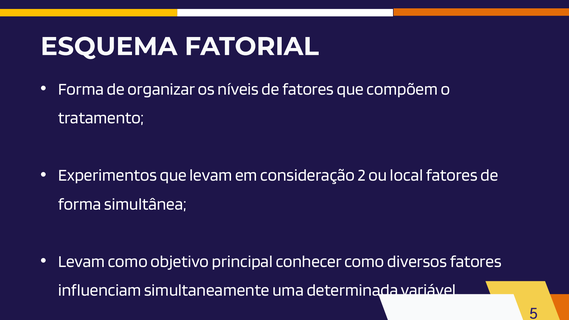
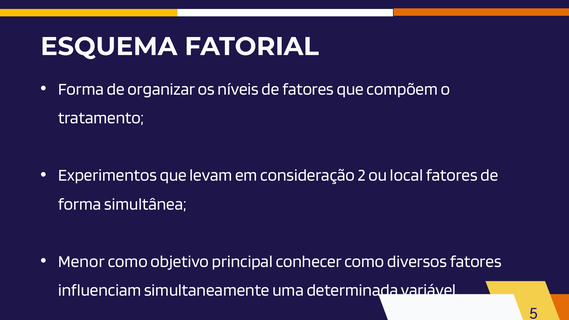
Levam: Levam -> Menor (81, 262)
